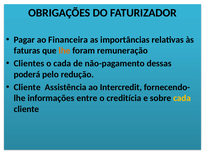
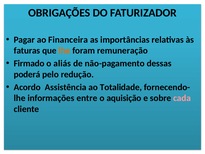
Clientes: Clientes -> Firmado (29, 63)
o cada: cada -> aliás (62, 63)
Cliente: Cliente -> Acordo (27, 87)
Intercredit: Intercredit -> Totalidade (121, 87)
creditícia: creditícia -> aquisição (124, 98)
cada colour: yellow -> pink (182, 98)
